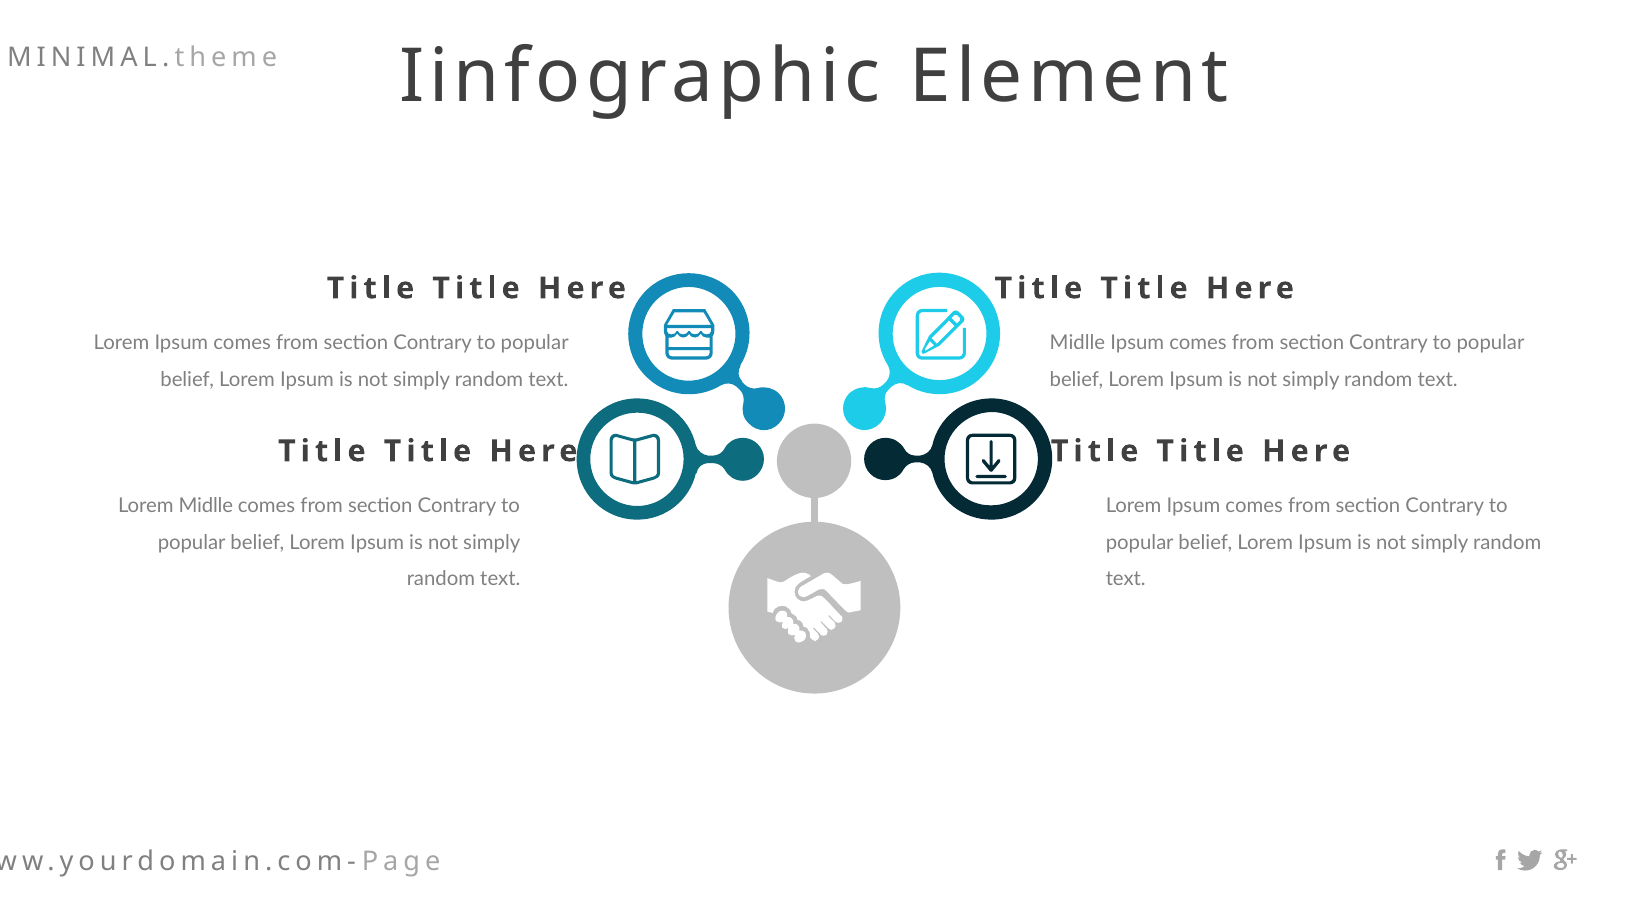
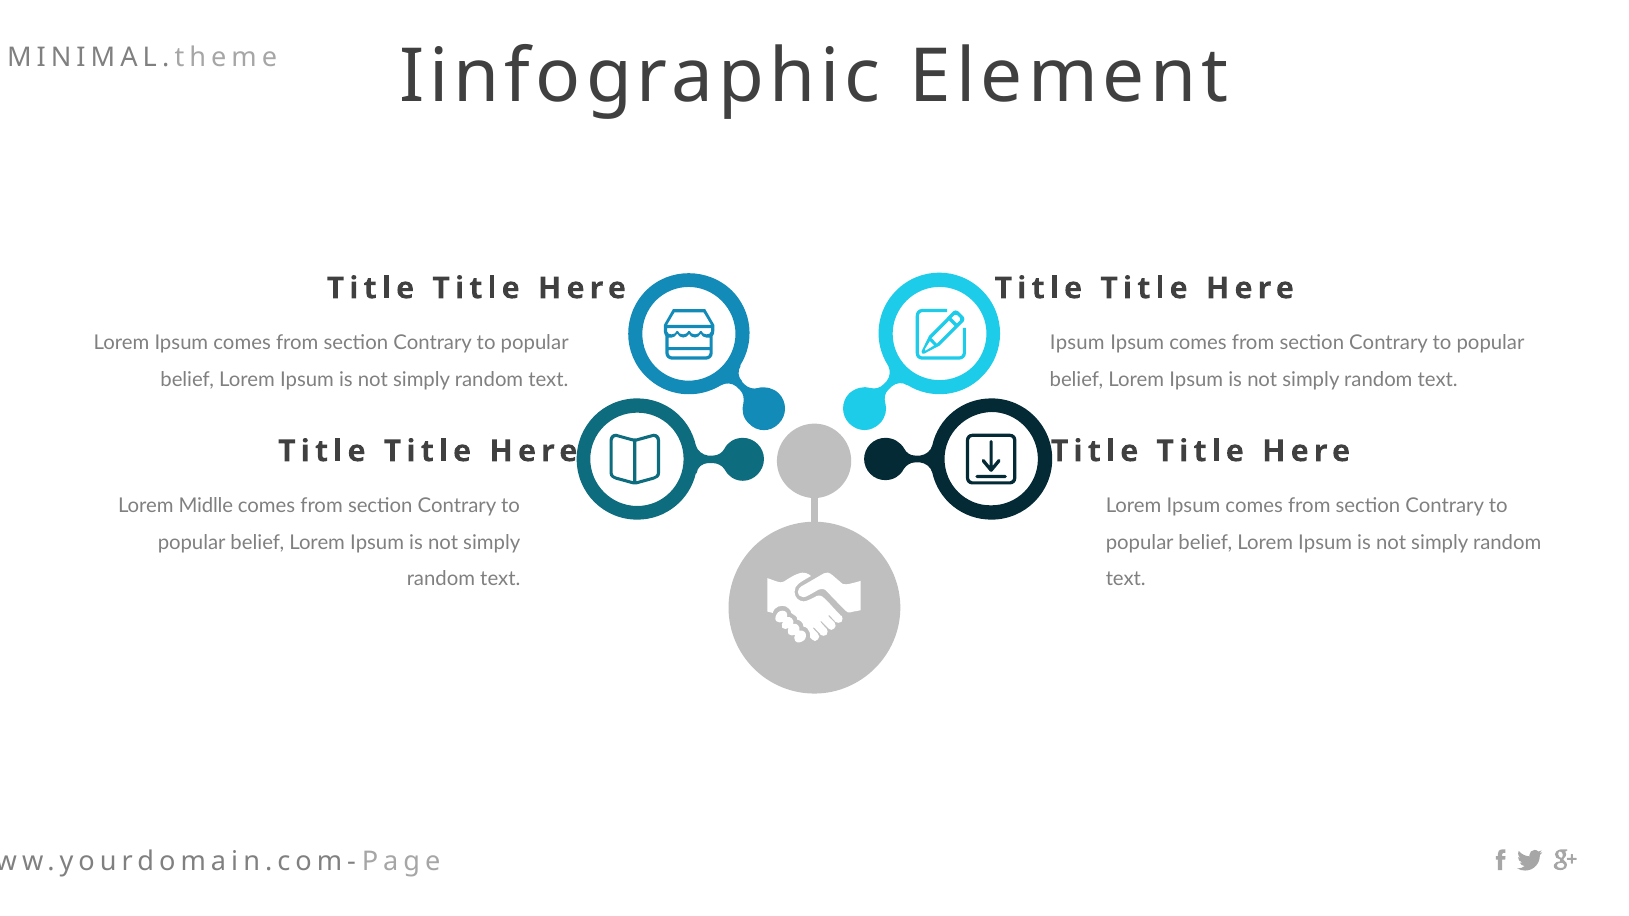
Midlle: Midlle -> Ipsum (1077, 343)
